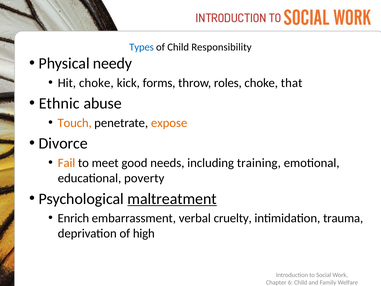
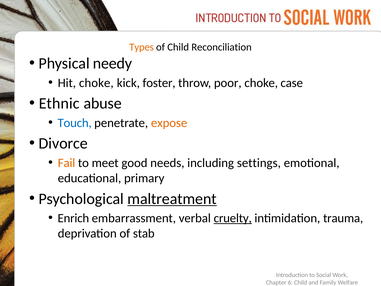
Types colour: blue -> orange (142, 47)
Responsibility: Responsibility -> Reconciliation (222, 47)
forms: forms -> foster (159, 83)
roles: roles -> poor (228, 83)
that: that -> case (292, 83)
Touch colour: orange -> blue (75, 123)
training: training -> settings (259, 163)
poverty: poverty -> primary (144, 178)
cruelty underline: none -> present (233, 218)
high: high -> stab (144, 233)
